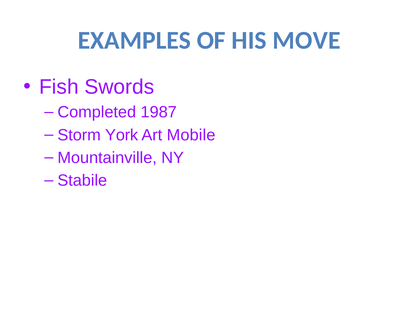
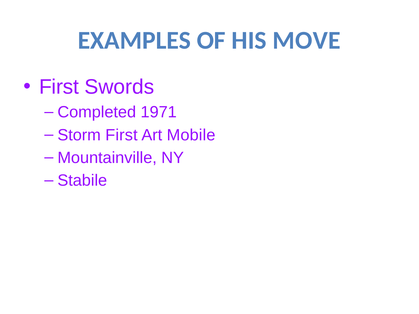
Fish: Fish -> First (59, 87)
1987: 1987 -> 1971 (159, 112)
Storm York: York -> First (121, 135)
